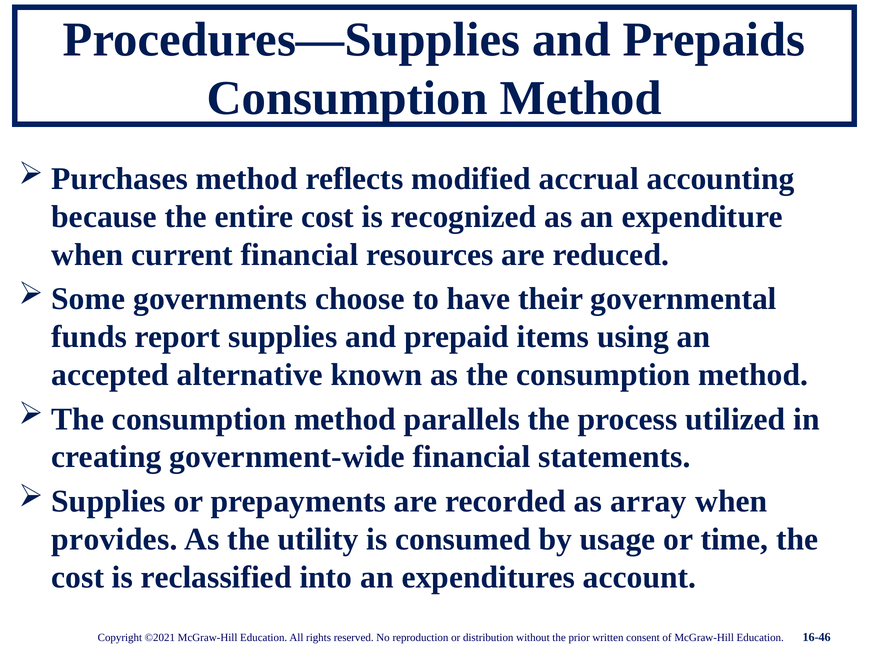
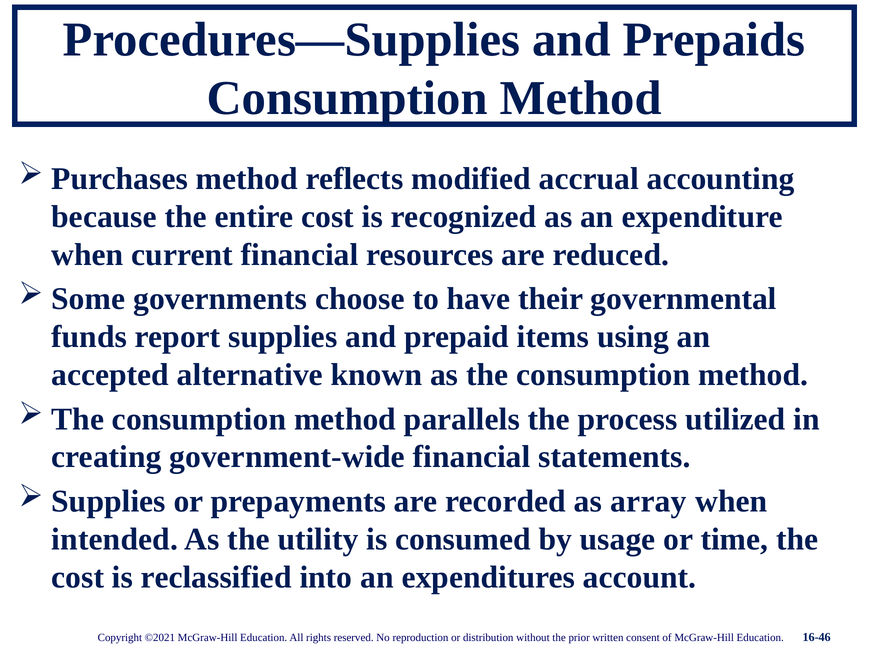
provides: provides -> intended (115, 539)
